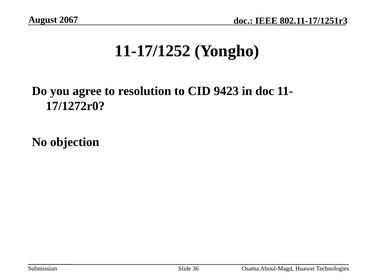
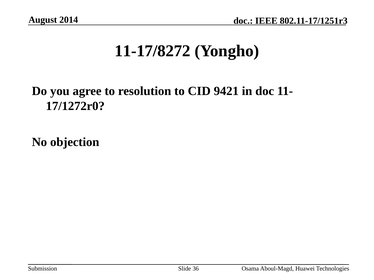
2067: 2067 -> 2014 (69, 20)
11-17/1252: 11-17/1252 -> 11-17/8272 (153, 51)
9423: 9423 -> 9421 (226, 91)
